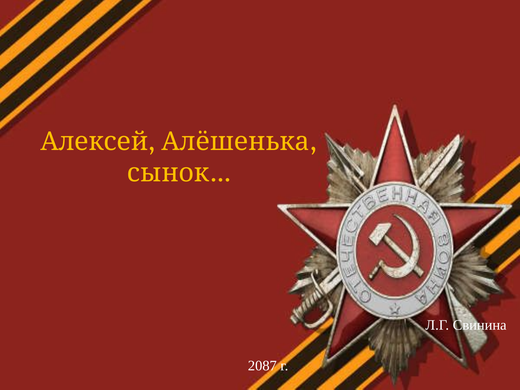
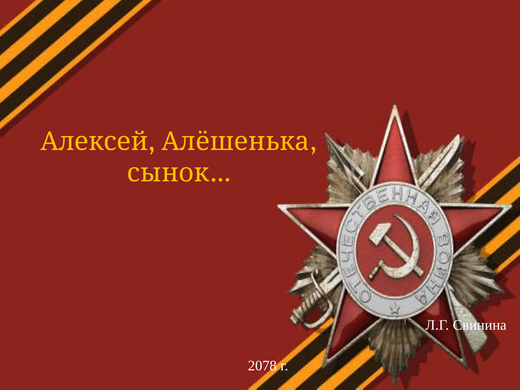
2087: 2087 -> 2078 (262, 366)
